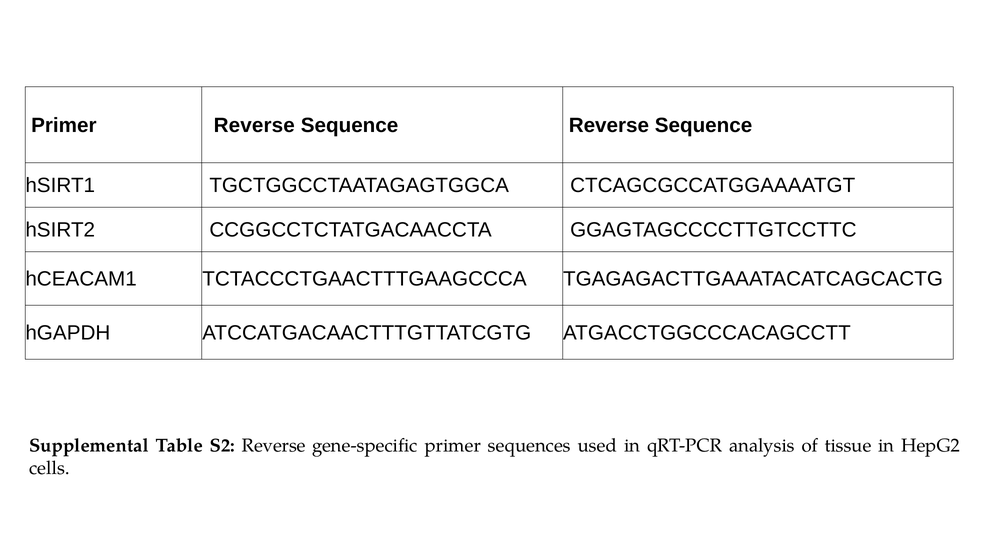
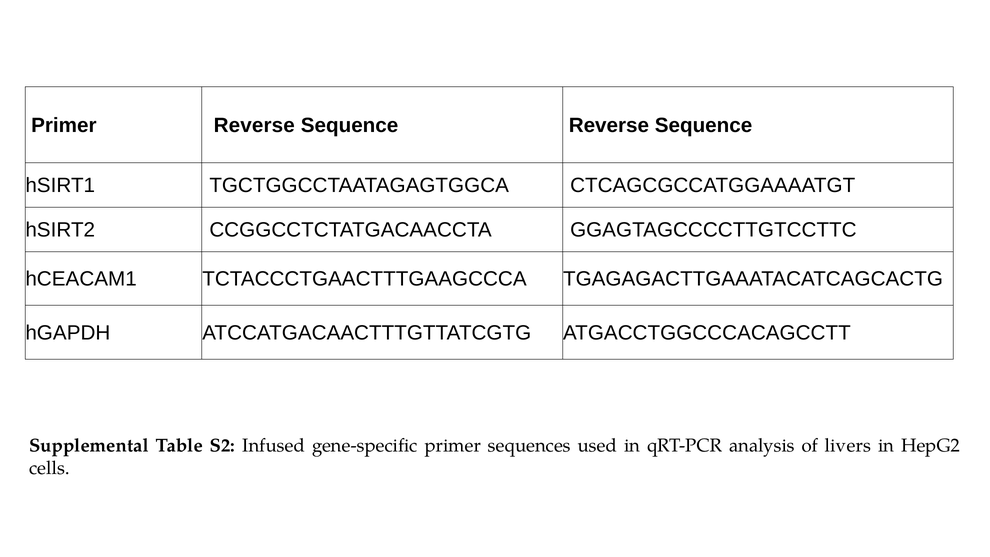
S2 Reverse: Reverse -> Infused (274, 446)
tissue: tissue -> livers (848, 446)
